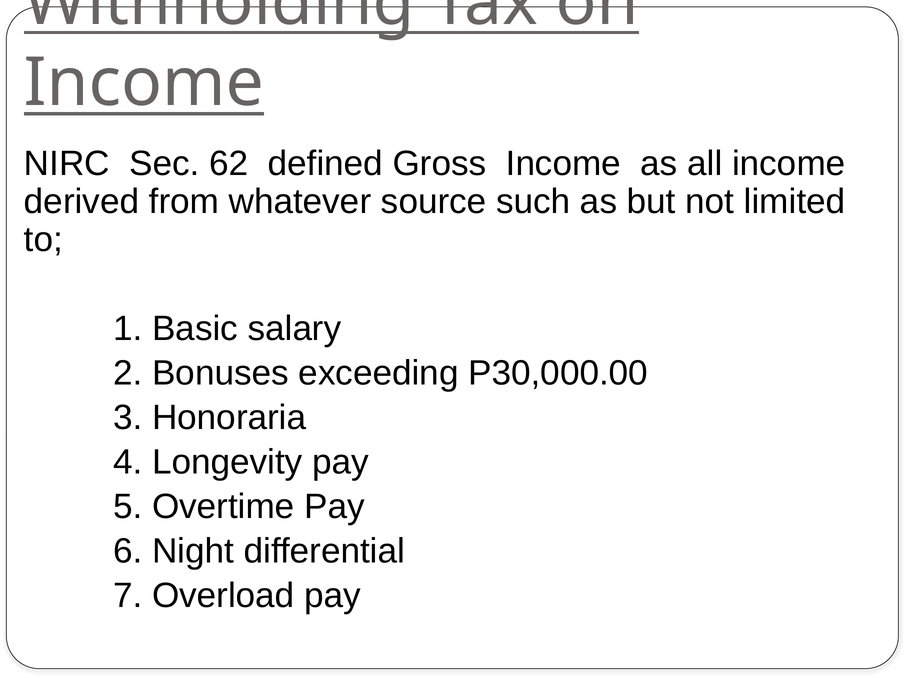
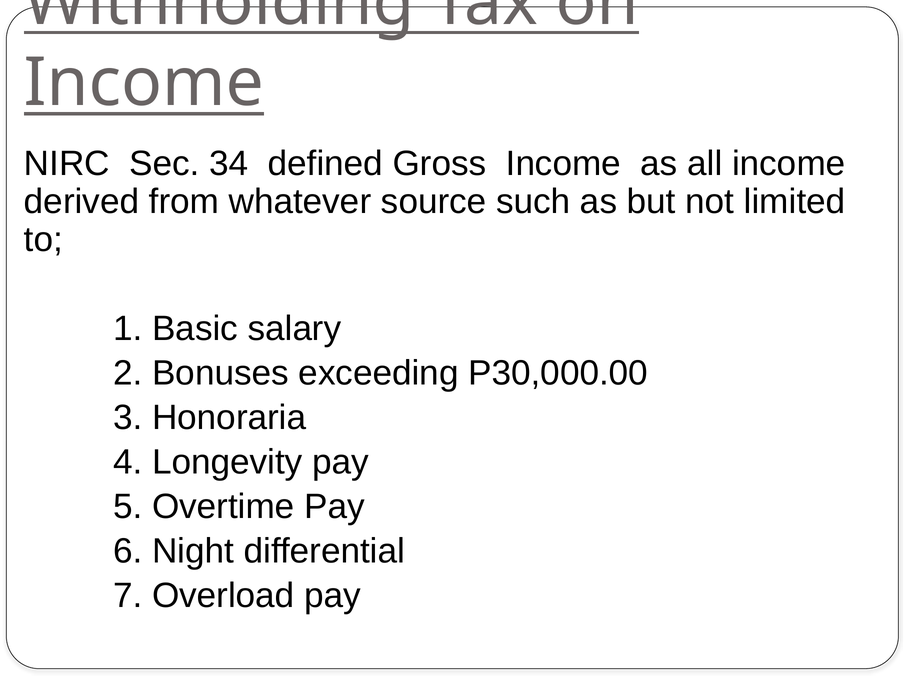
62: 62 -> 34 (229, 164)
